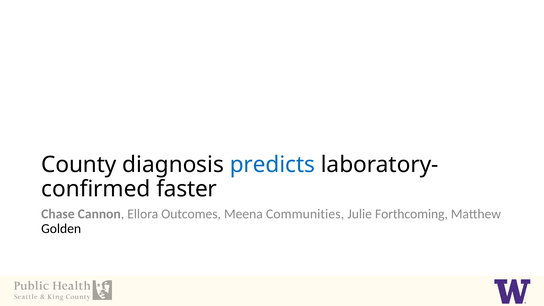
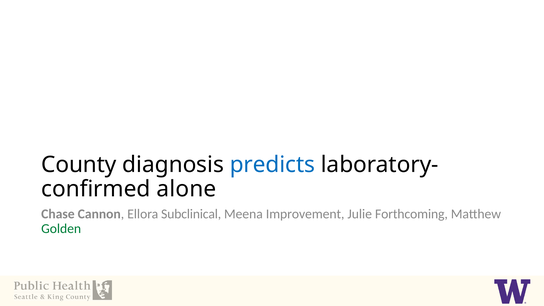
faster: faster -> alone (186, 189)
Outcomes: Outcomes -> Subclinical (191, 214)
Communities: Communities -> Improvement (305, 214)
Golden colour: black -> green (61, 229)
